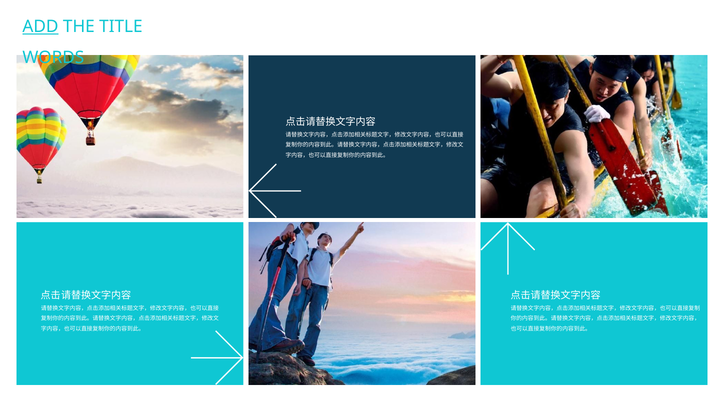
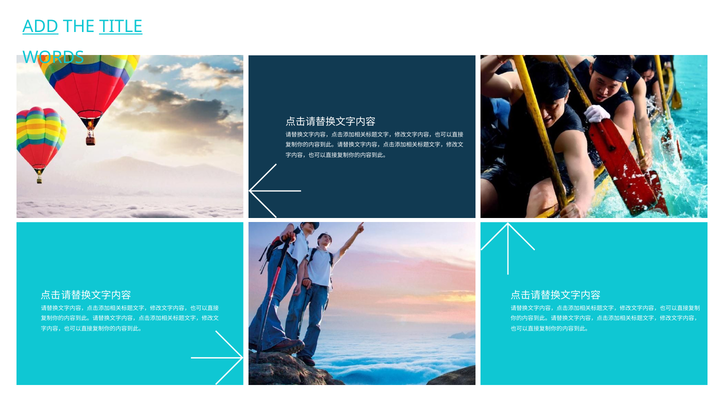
TITLE underline: none -> present (121, 27)
